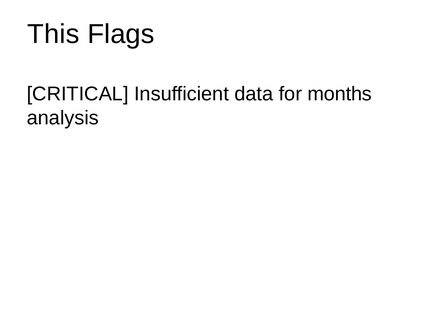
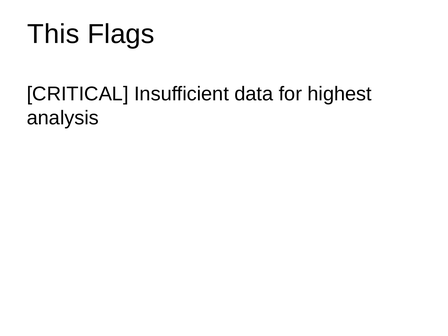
months: months -> highest (340, 94)
